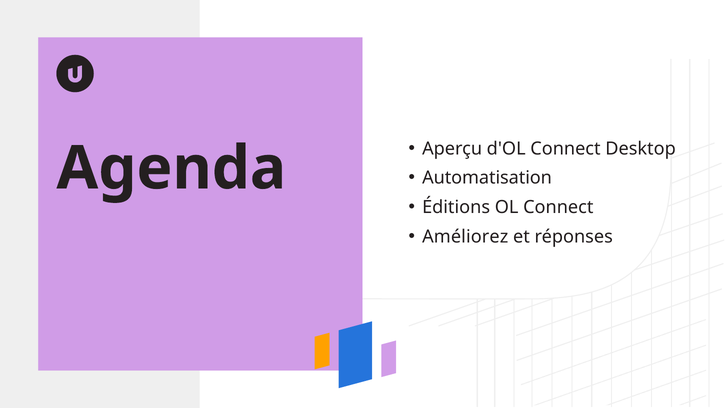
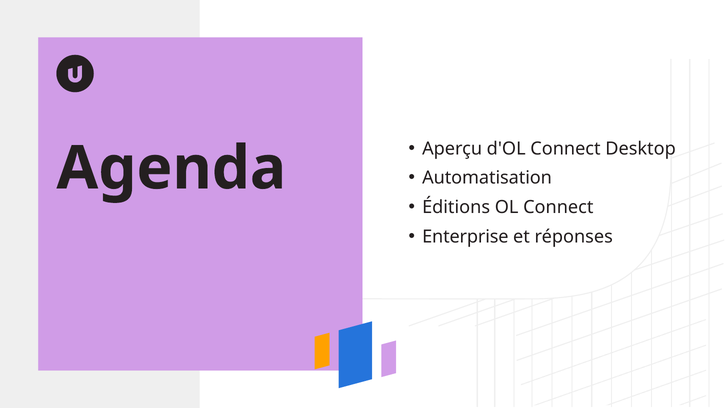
Améliorez: Améliorez -> Enterprise (465, 237)
